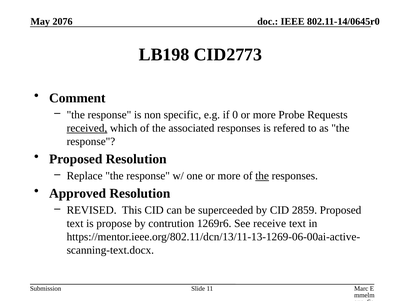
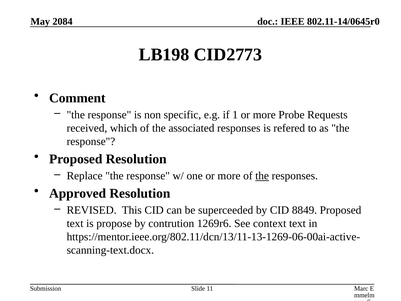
2076: 2076 -> 2084 (63, 21)
0: 0 -> 1 (235, 115)
received underline: present -> none (87, 128)
2859: 2859 -> 8849 (305, 210)
receive: receive -> context (270, 223)
